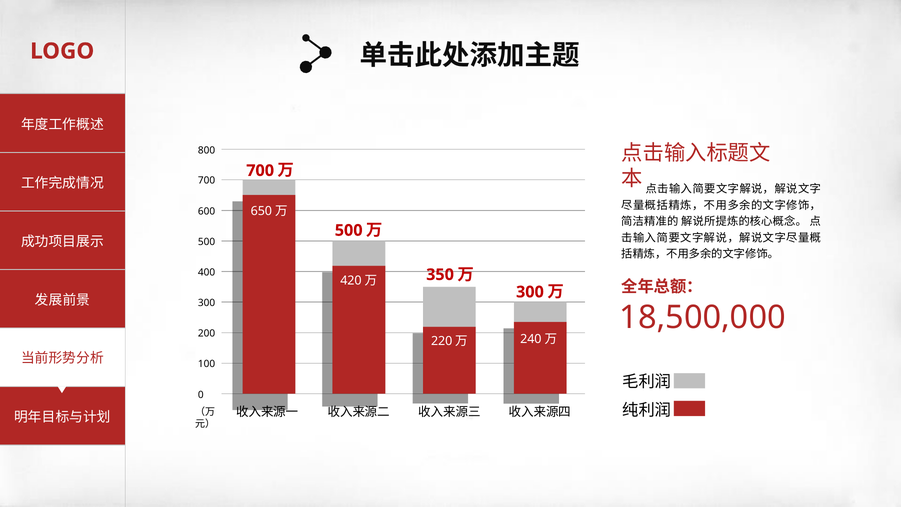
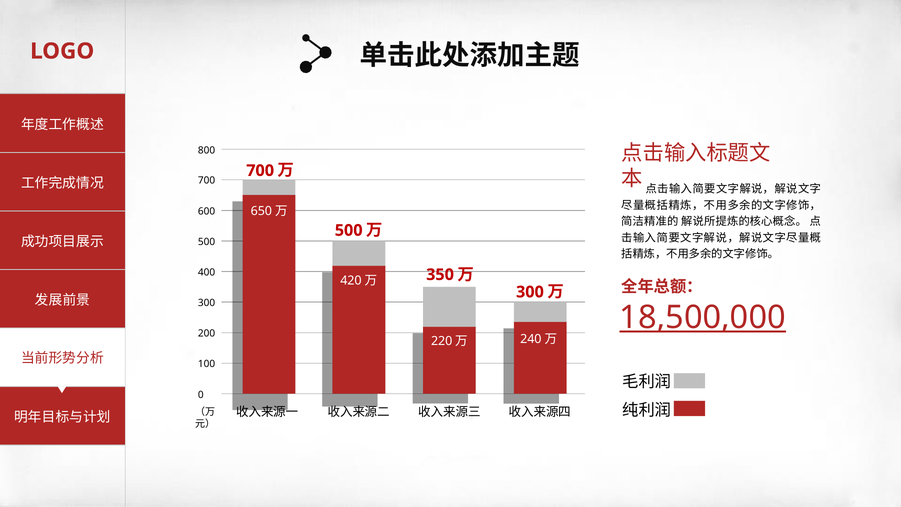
18,500,000 underline: none -> present (703, 317)
